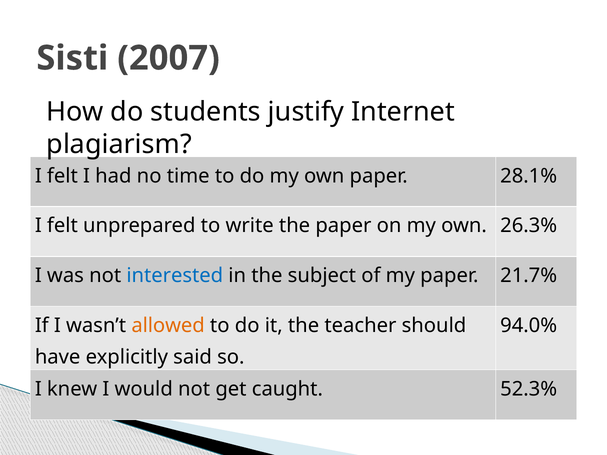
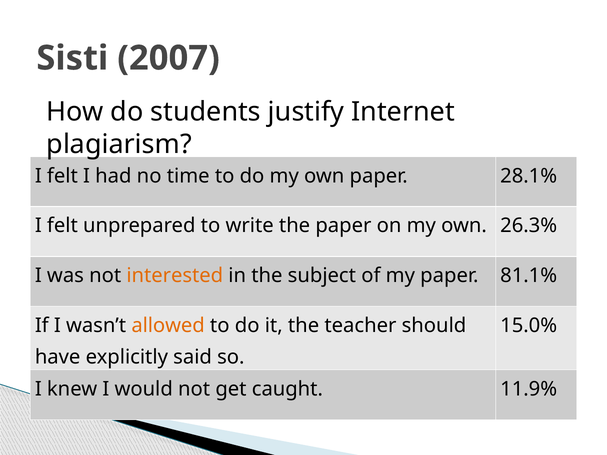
interested colour: blue -> orange (175, 276)
21.7%: 21.7% -> 81.1% (529, 276)
94.0%: 94.0% -> 15.0% (529, 326)
52.3%: 52.3% -> 11.9% (529, 389)
